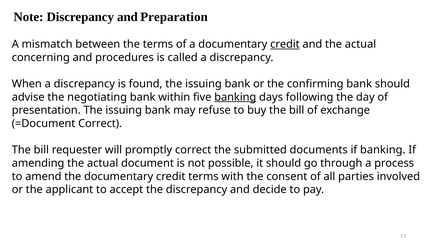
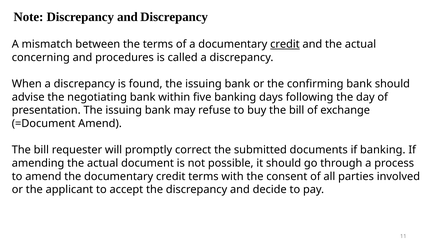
and Preparation: Preparation -> Discrepancy (174, 17)
banking underline: present -> none (235, 97)
=Document Correct: Correct -> Amend (100, 123)
